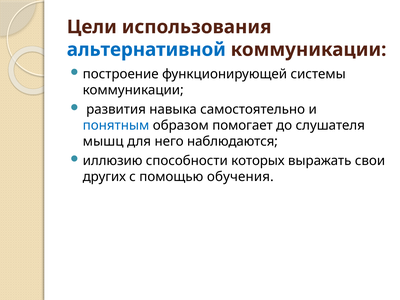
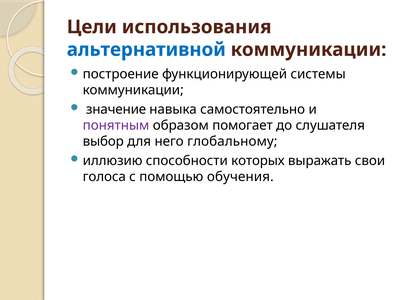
развития: развития -> значение (116, 110)
понятным colour: blue -> purple (116, 126)
мышц: мышц -> выбор (103, 142)
наблюдаются: наблюдаются -> глобальному (232, 142)
других: других -> голоса (104, 177)
